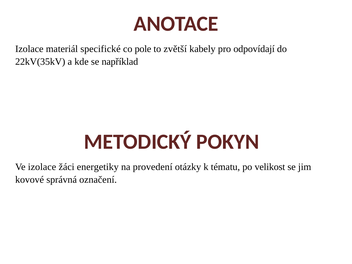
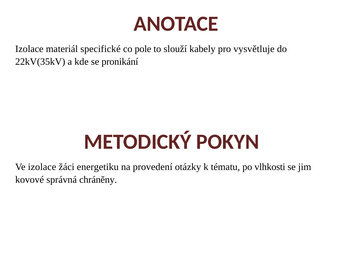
zvětší: zvětší -> slouží (175, 49)
odpovídají: odpovídají -> vysvětluje (254, 49)
například: například -> pronikání (120, 62)
energetiky: energetiky -> energetiku (98, 167)
velikost: velikost -> vlhkosti (270, 167)
označení: označení -> chráněny (98, 180)
